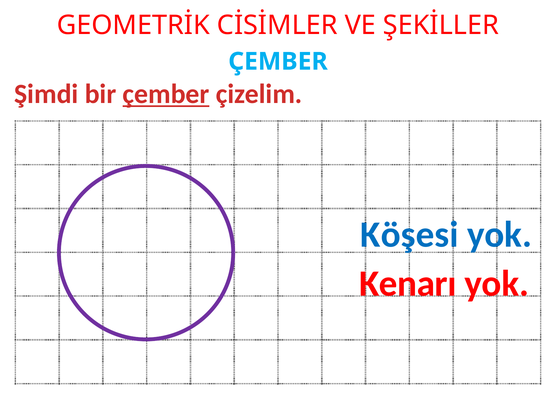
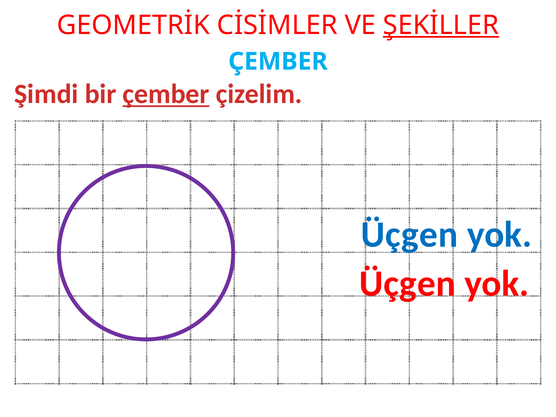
ŞEKİLLER underline: none -> present (441, 25)
Köşesi: Köşesi -> Üçgen (409, 235)
Kenarı: Kenarı -> Üçgen (407, 283)
